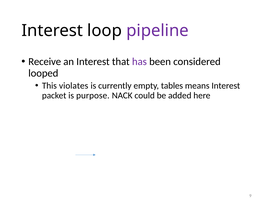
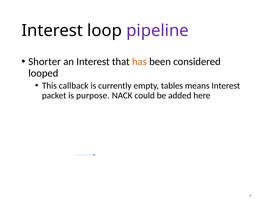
Receive: Receive -> Shorter (45, 62)
has colour: purple -> orange (139, 62)
violates: violates -> callback (74, 86)
